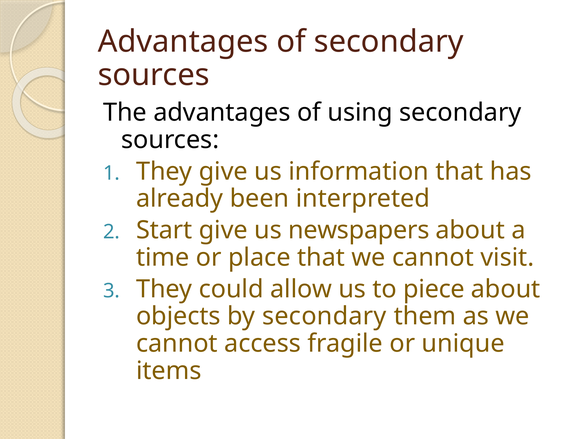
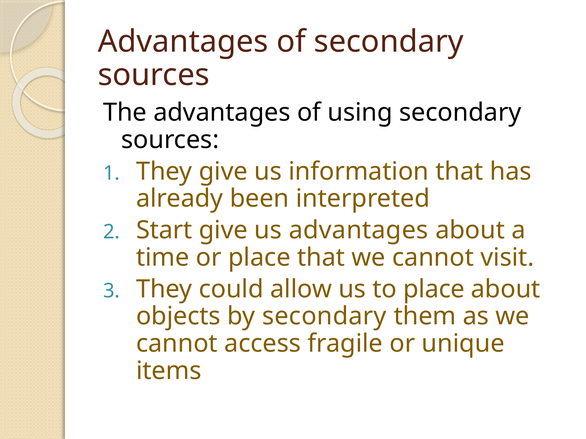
us newspapers: newspapers -> advantages (359, 230)
to piece: piece -> place (434, 289)
